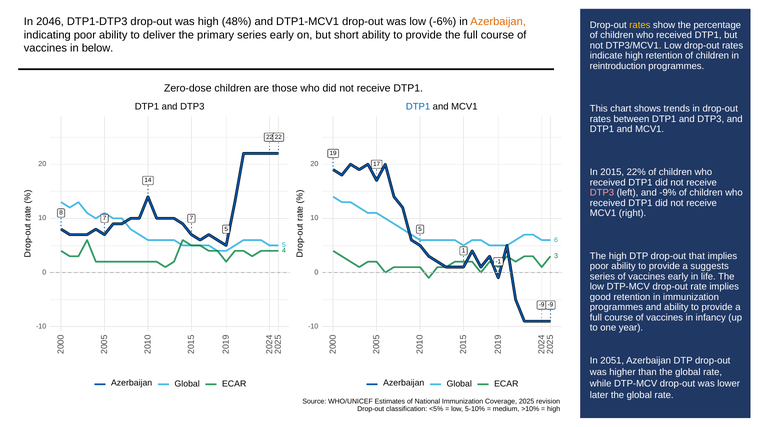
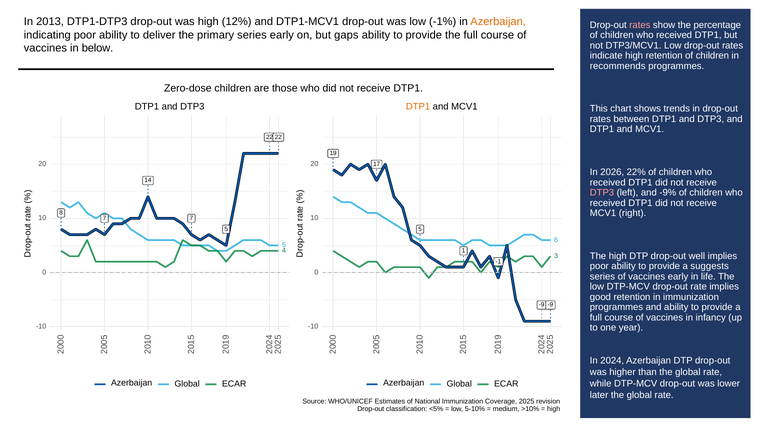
2046: 2046 -> 2013 (50, 22)
48%: 48% -> 12% (237, 22)
-6%: -6% -> -1% (443, 22)
rates colour: yellow -> pink (640, 25)
short: short -> gaps (346, 35)
reintroduction: reintroduction -> recommends (618, 66)
DTP1 colour: blue -> orange (418, 107)
2015: 2015 -> 2026 (612, 172)
that: that -> well (697, 256)
2051: 2051 -> 2024 (612, 361)
